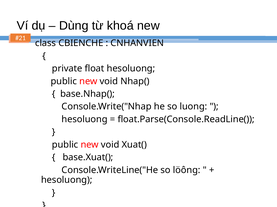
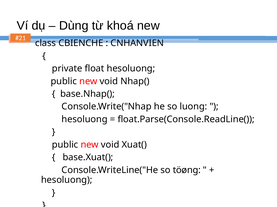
löông: löông -> töøng (187, 171)
